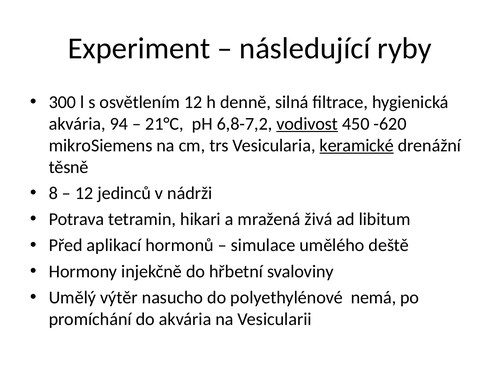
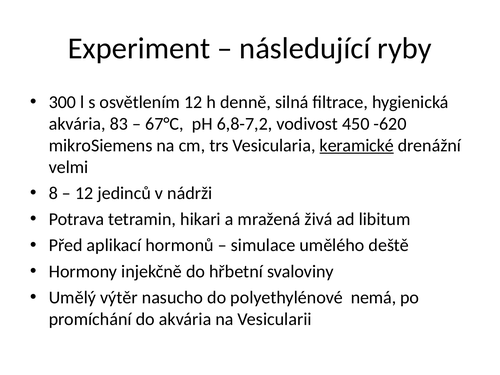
94: 94 -> 83 (119, 124)
21°C: 21°C -> 67°C (164, 124)
vodivost underline: present -> none (307, 124)
těsně: těsně -> velmi (69, 167)
